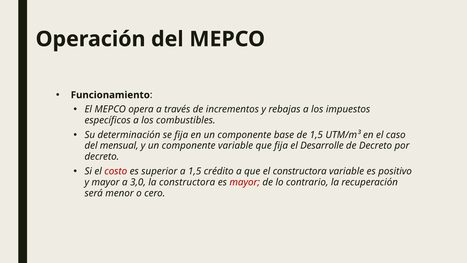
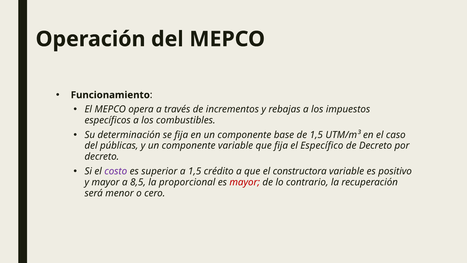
mensual: mensual -> públicas (119, 146)
Desarrolle: Desarrolle -> Específico (322, 146)
costo colour: red -> purple (116, 171)
3,0: 3,0 -> 8,5 (138, 182)
la constructora: constructora -> proporcional (187, 182)
